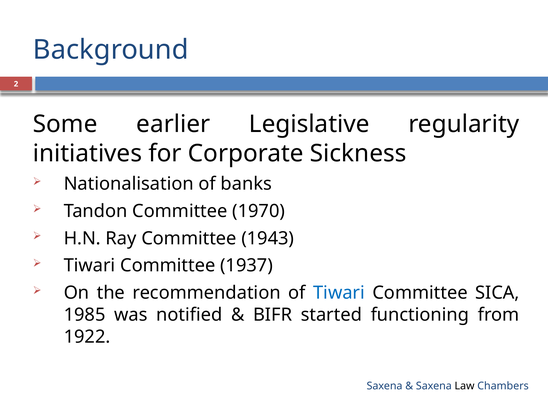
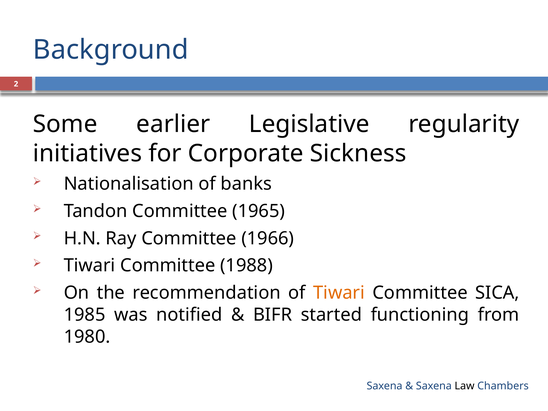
1970: 1970 -> 1965 (259, 211)
1943: 1943 -> 1966 (268, 238)
1937: 1937 -> 1988 (247, 266)
Tiwari colour: blue -> orange (339, 293)
1922: 1922 -> 1980 (87, 337)
